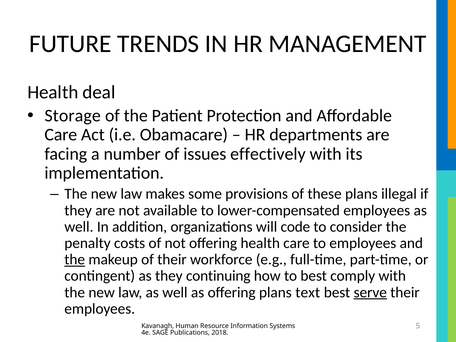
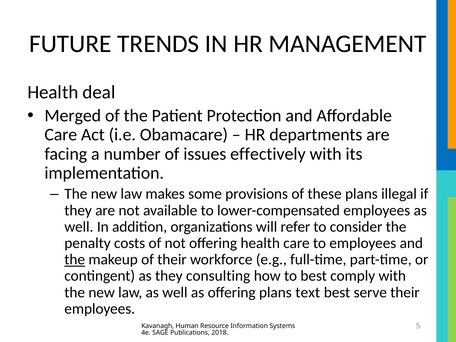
Storage: Storage -> Merged (73, 116)
code: code -> refer (295, 227)
continuing: continuing -> consulting (218, 276)
serve underline: present -> none (370, 292)
